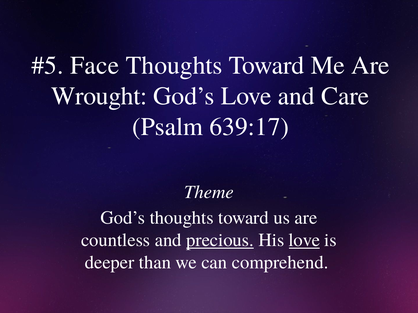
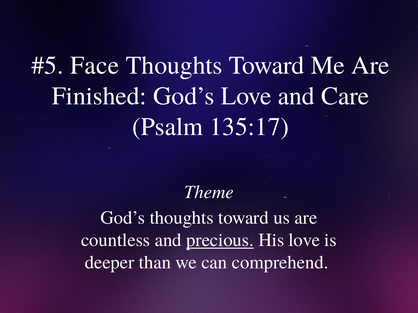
Wrought: Wrought -> Finished (99, 96)
639:17: 639:17 -> 135:17 (249, 127)
love underline: present -> none (304, 241)
